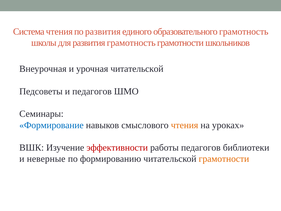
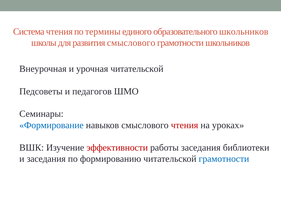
по развития: развития -> термины (103, 32)
образовательного грамотность: грамотность -> школьников (244, 32)
развития грамотность: грамотность -> смыслового (131, 43)
чтения colour: orange -> red (185, 125)
работы педагогов: педагогов -> заседания (201, 147)
и неверные: неверные -> заседания (46, 159)
грамотности colour: orange -> blue (224, 159)
